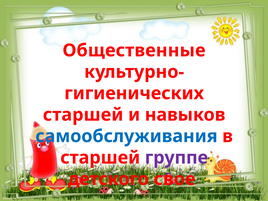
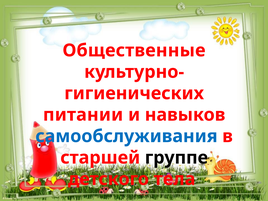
старшей: старшей -> питании (83, 115)
группе colour: purple -> black (176, 158)
свое: свое -> тела (175, 179)
